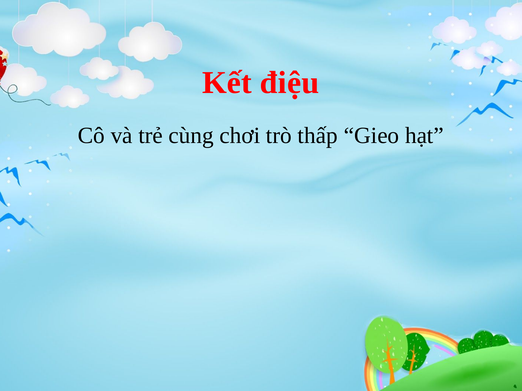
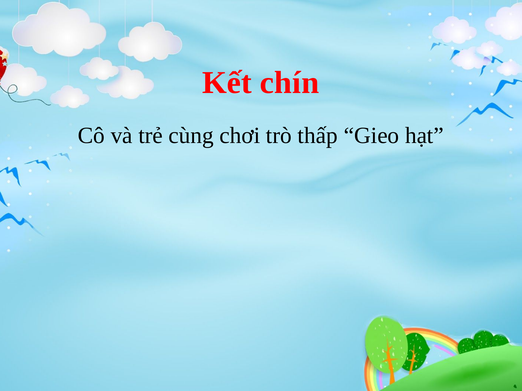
điệu: điệu -> chín (290, 83)
